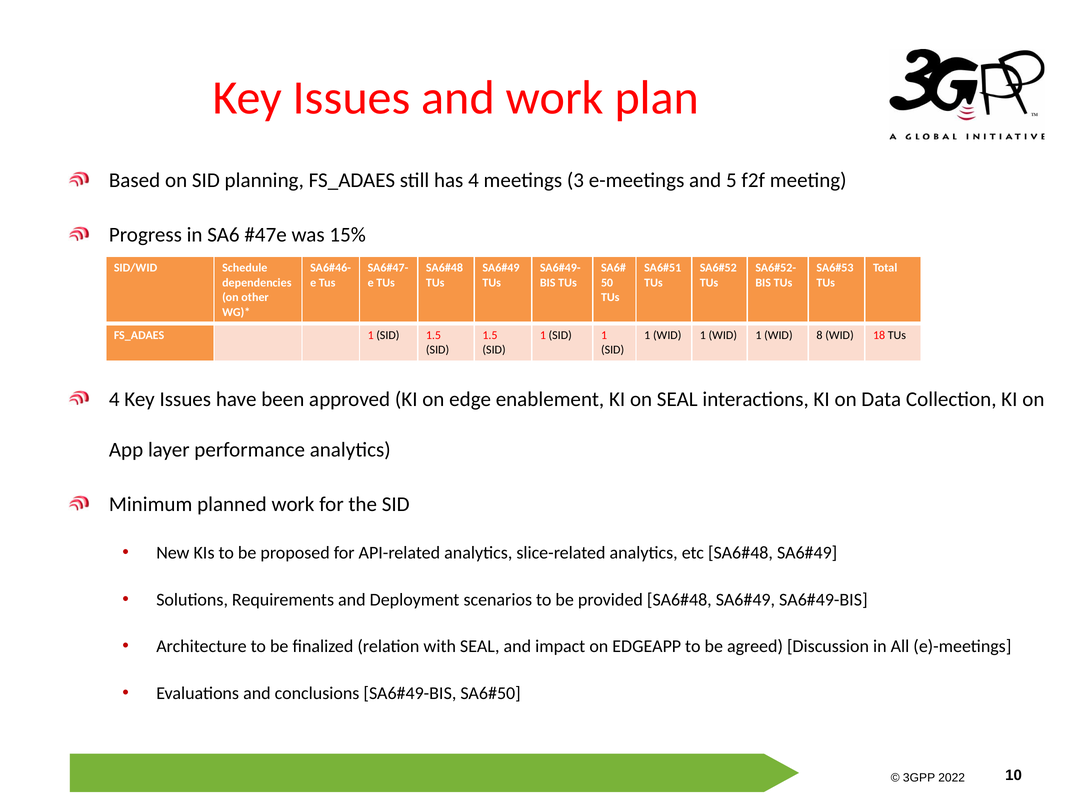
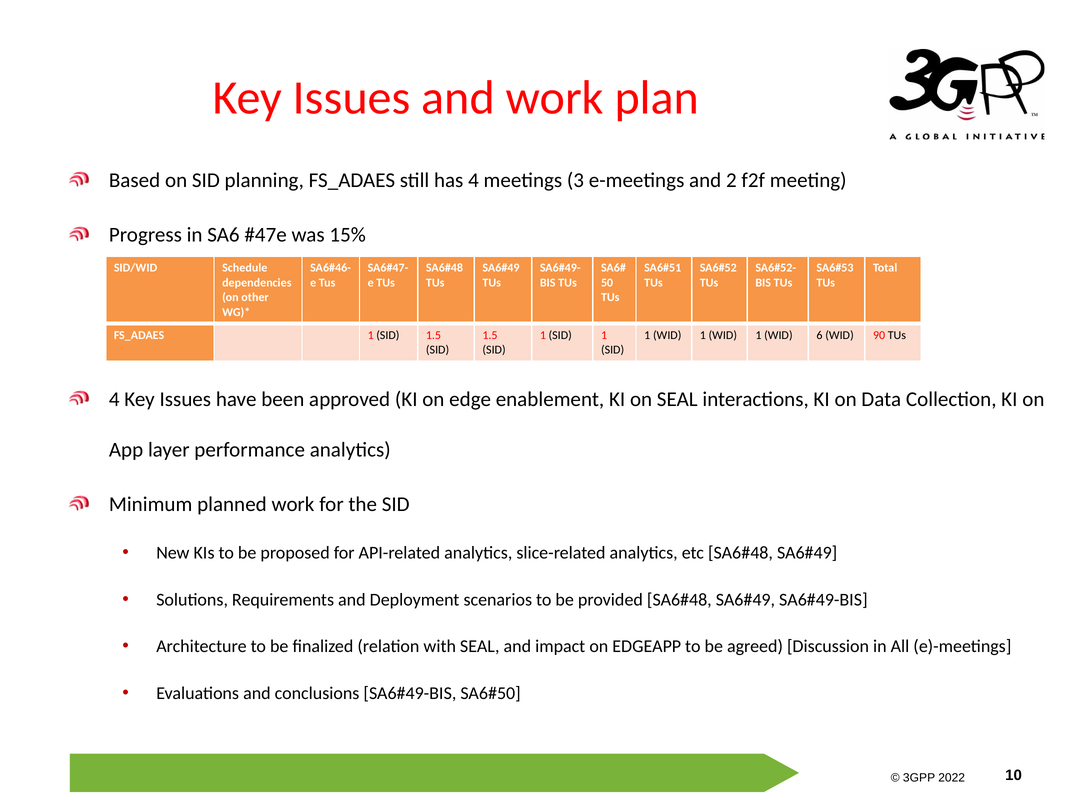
5: 5 -> 2 (731, 180)
8: 8 -> 6 (820, 335)
18: 18 -> 90 (879, 335)
